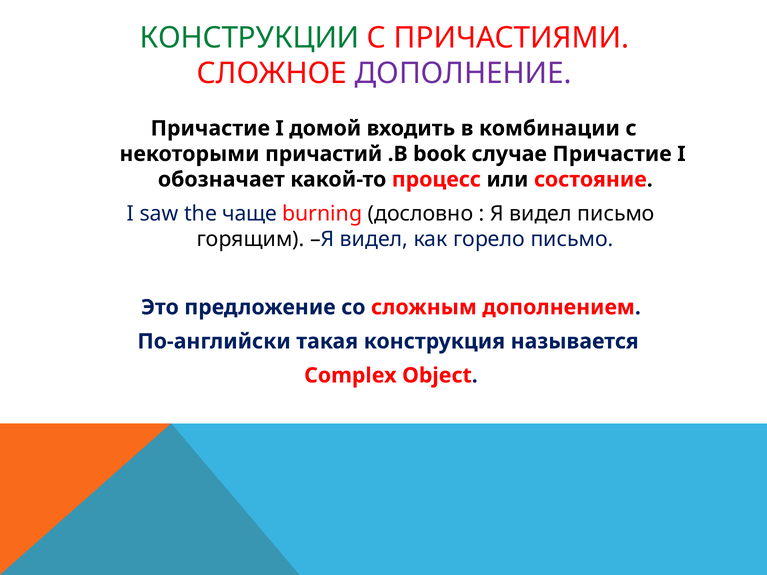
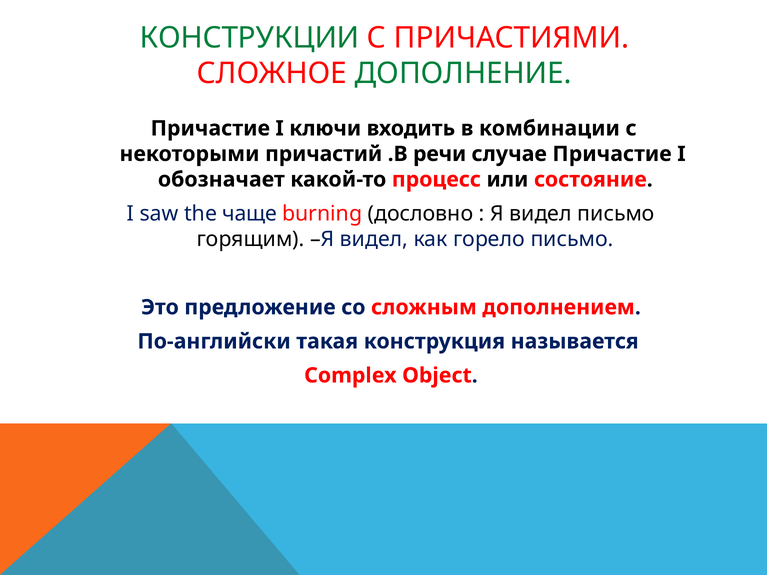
ДОПОЛНЕНИЕ colour: purple -> green (463, 74)
домой: домой -> ключи (325, 128)
book: book -> речи (440, 154)
